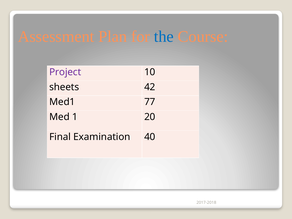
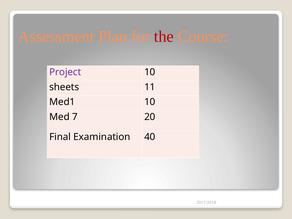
the colour: blue -> red (164, 36)
42: 42 -> 11 (150, 87)
Med1 77: 77 -> 10 (150, 102)
1: 1 -> 7 (75, 117)
